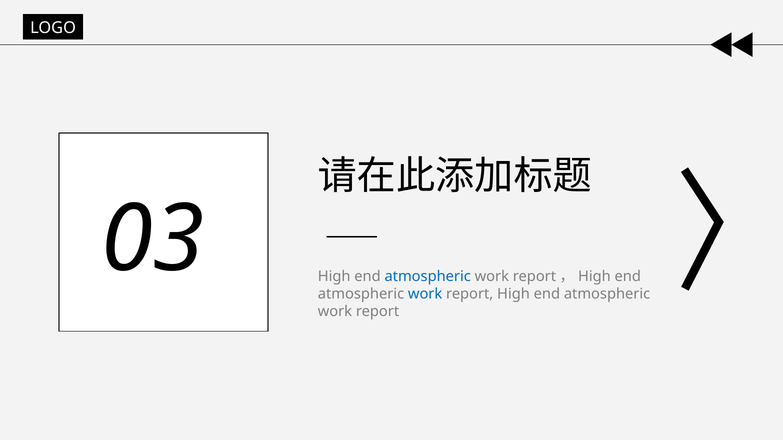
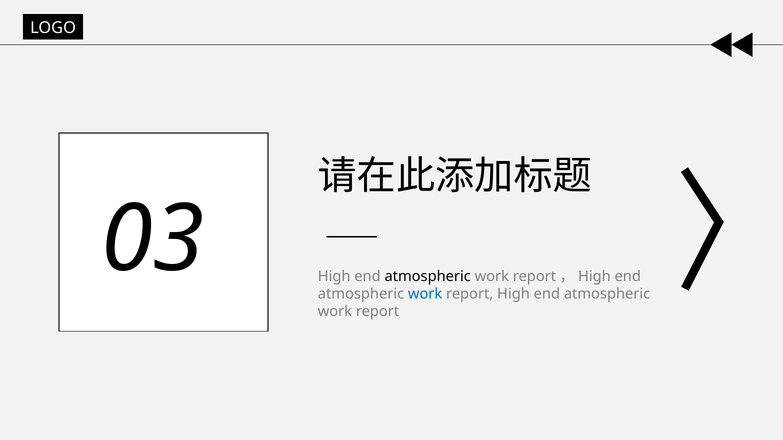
atmospheric colour: blue -> black (428, 277)
